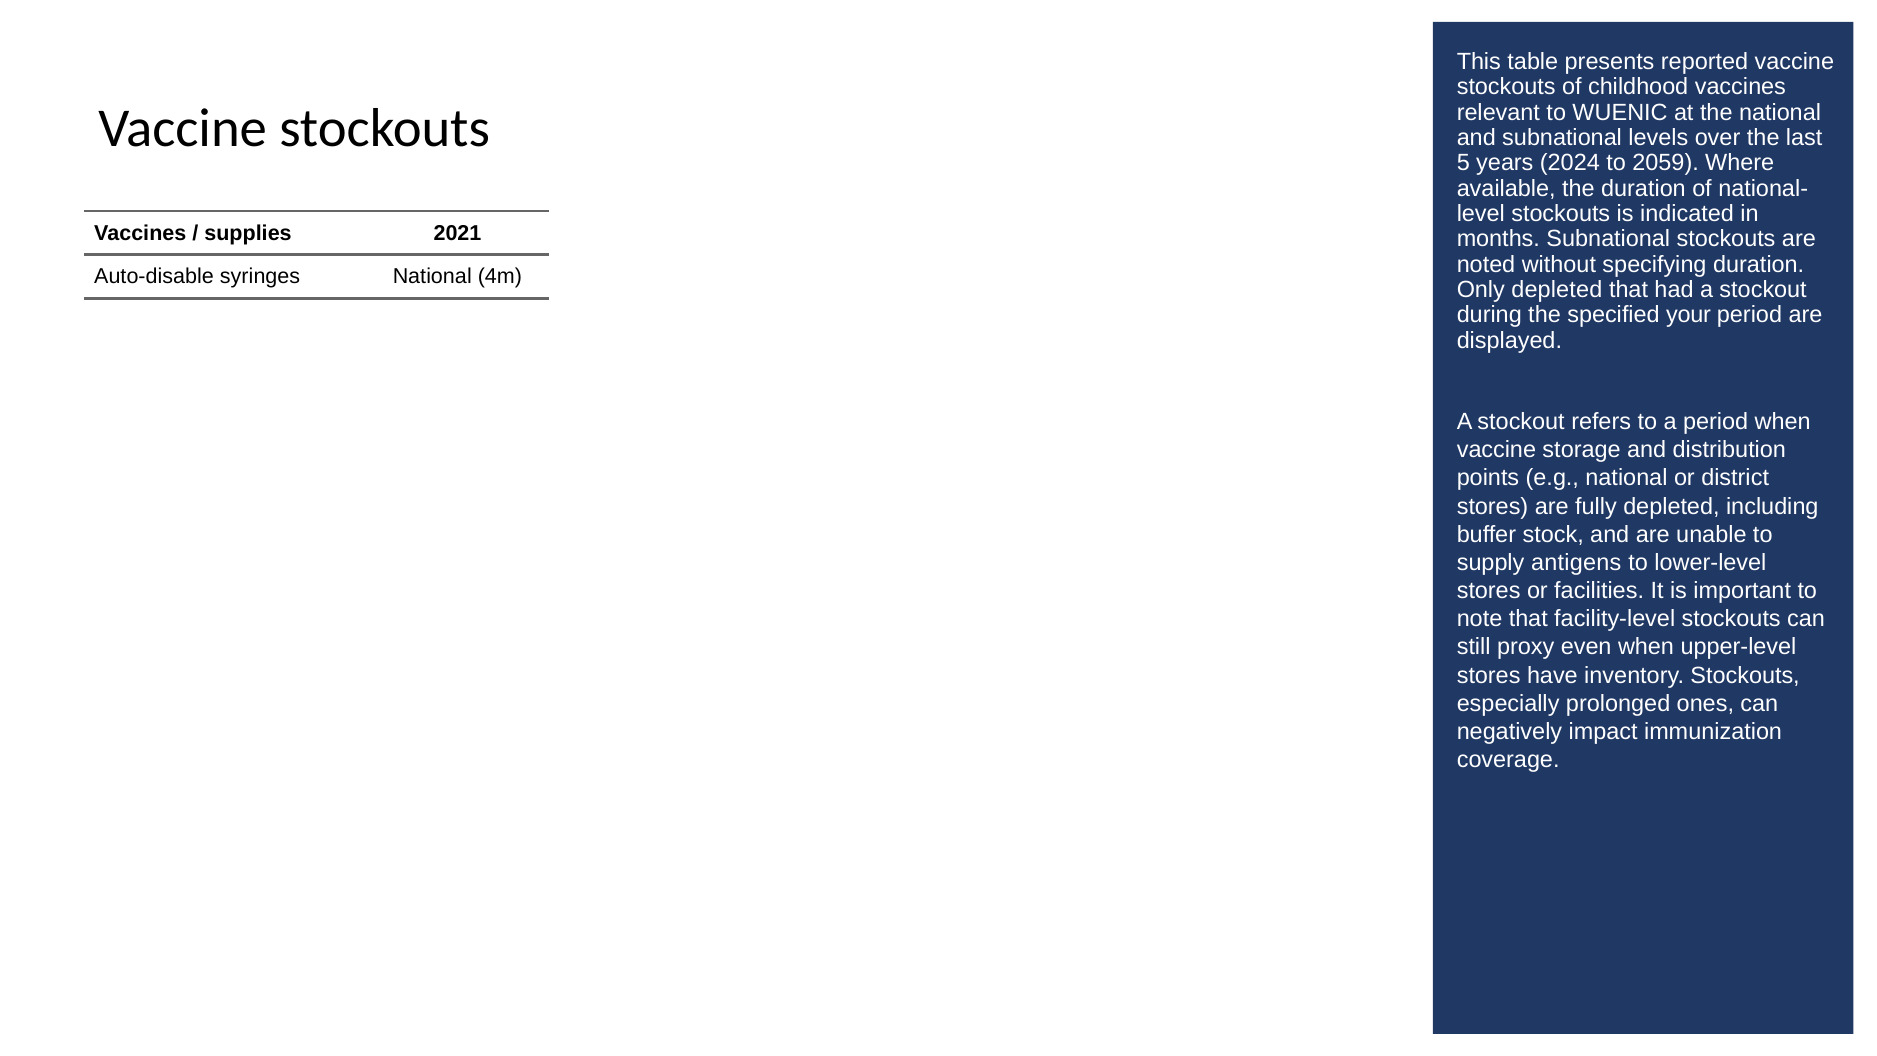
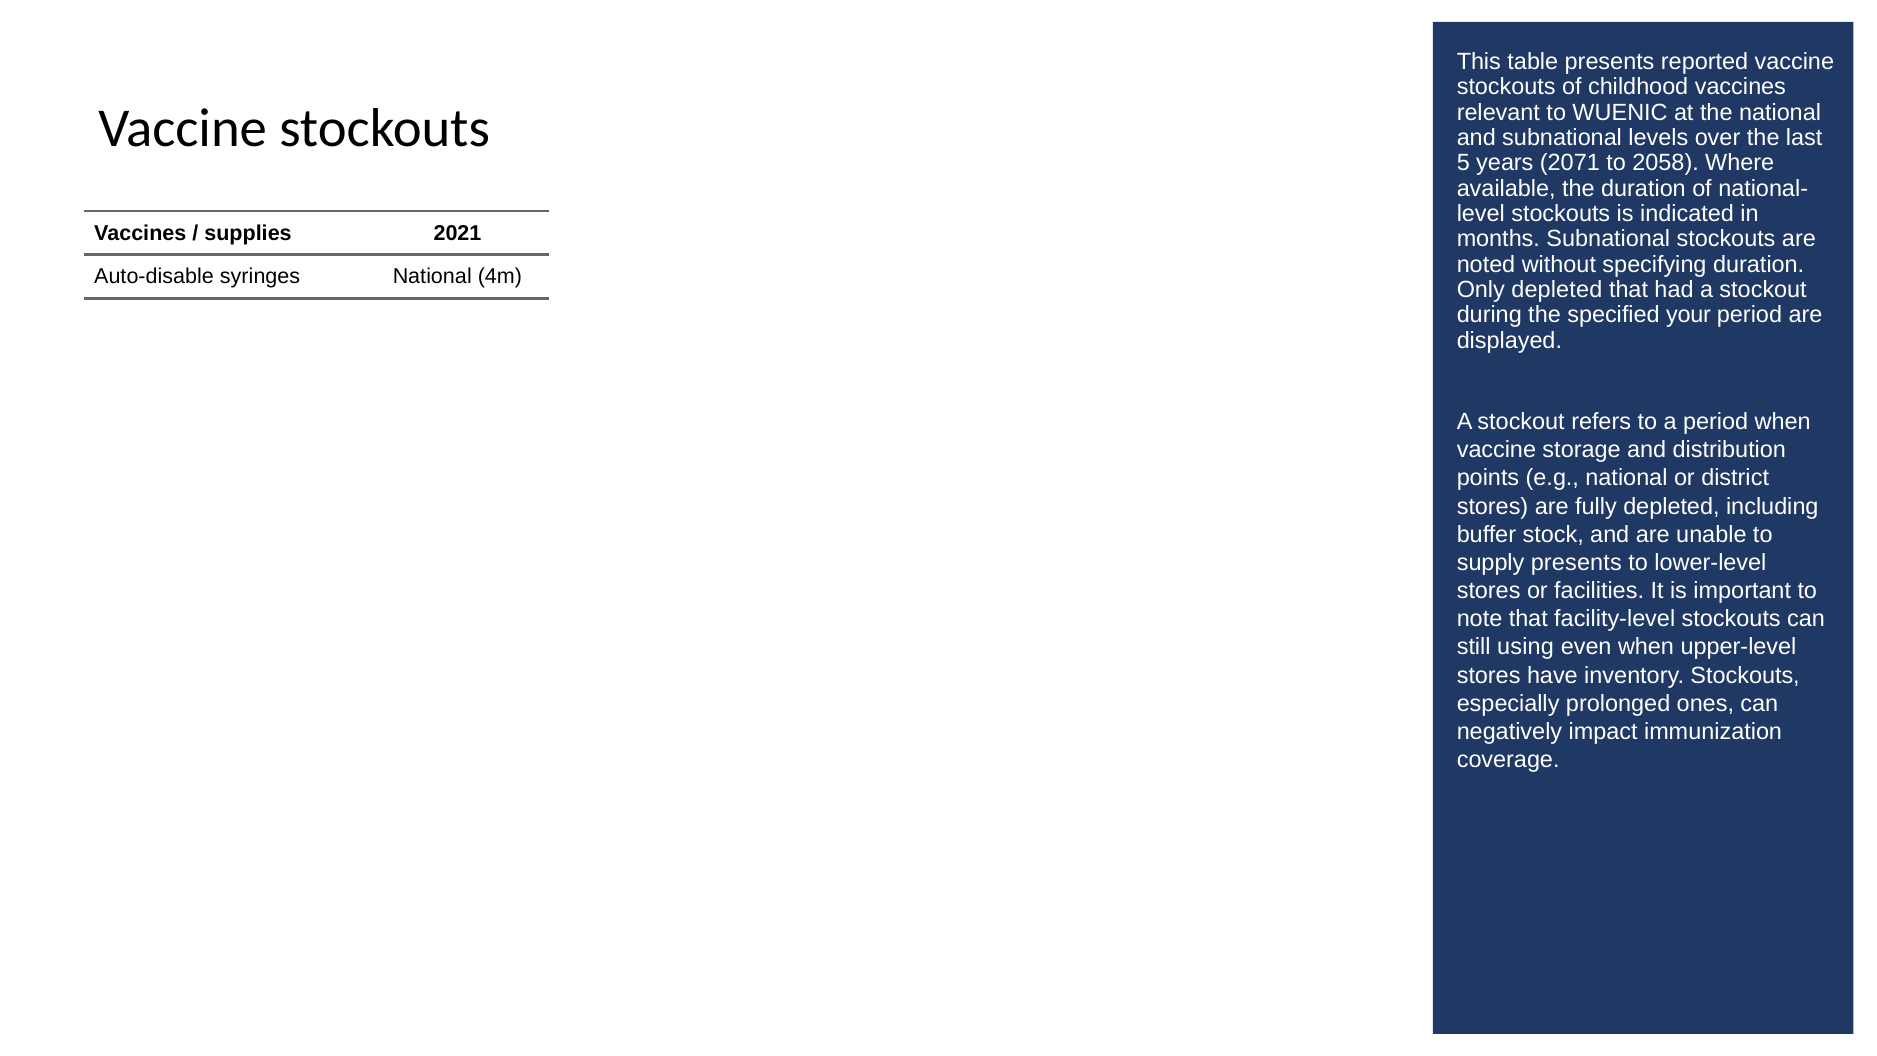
2024: 2024 -> 2071 (1570, 163)
2059: 2059 -> 2058 (1666, 163)
supply antigens: antigens -> presents (1576, 563)
proxy: proxy -> using (1526, 647)
